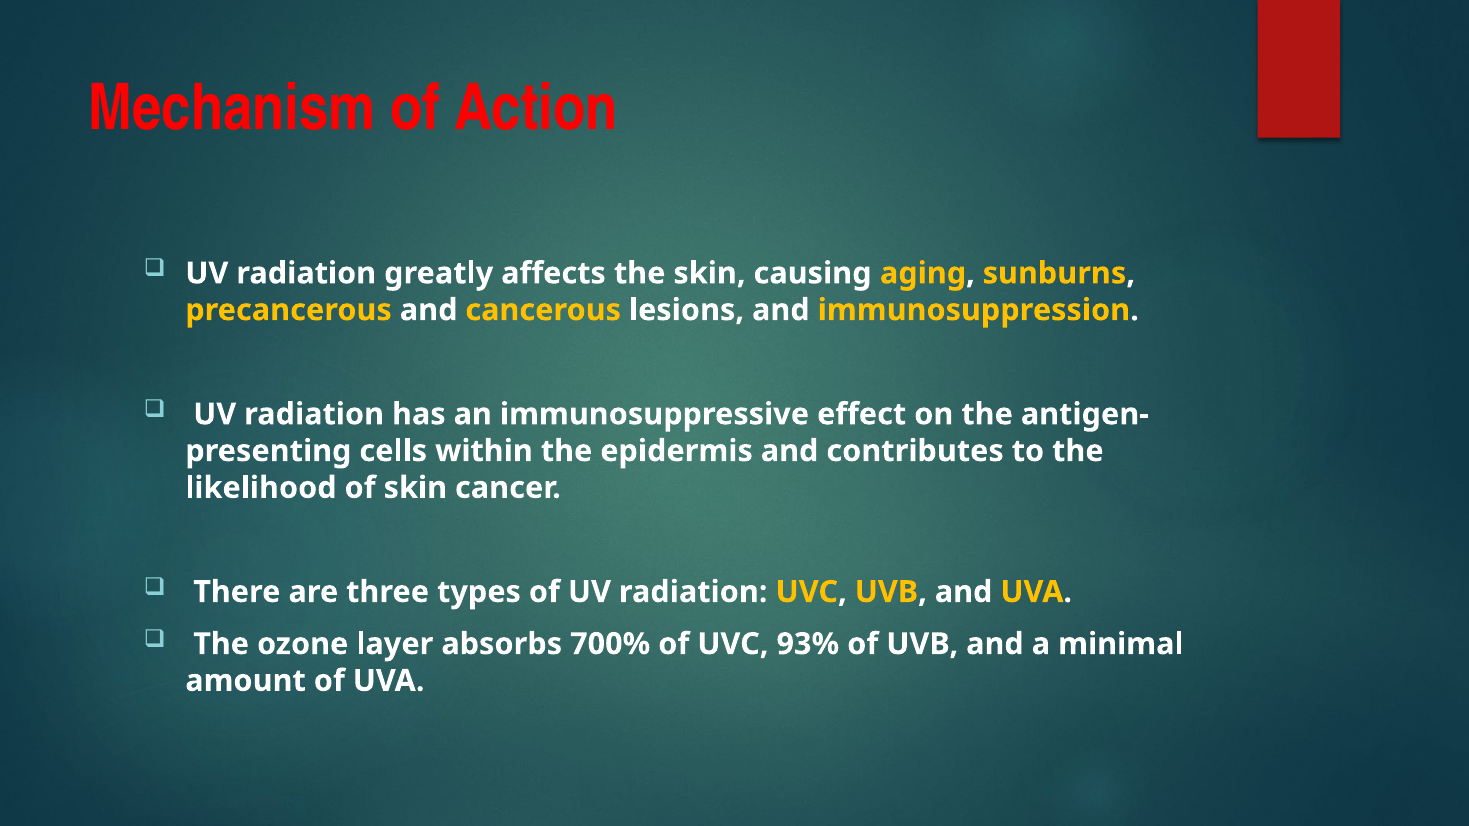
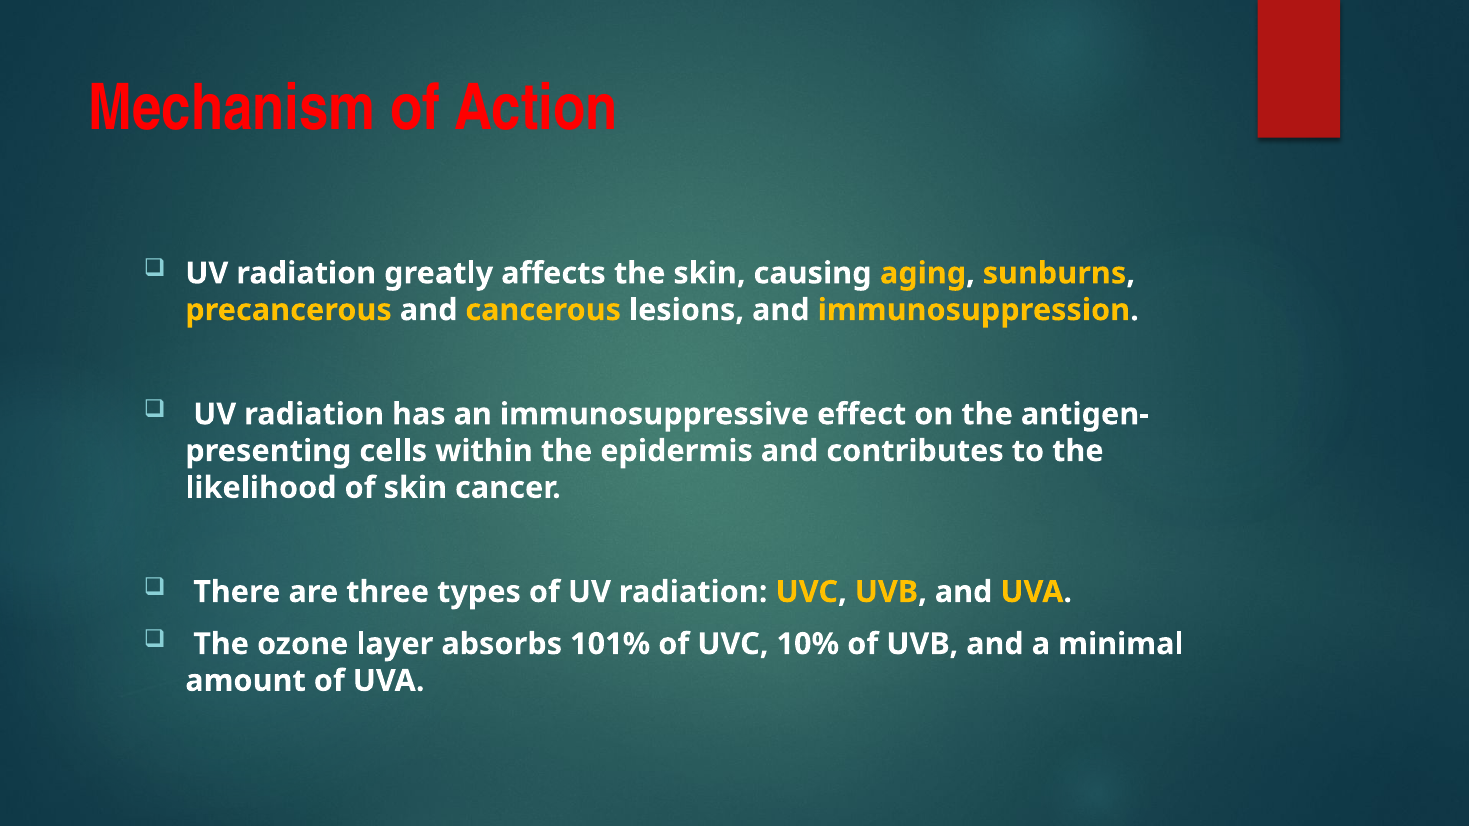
700%: 700% -> 101% (610, 644)
93%: 93% -> 10% (808, 644)
